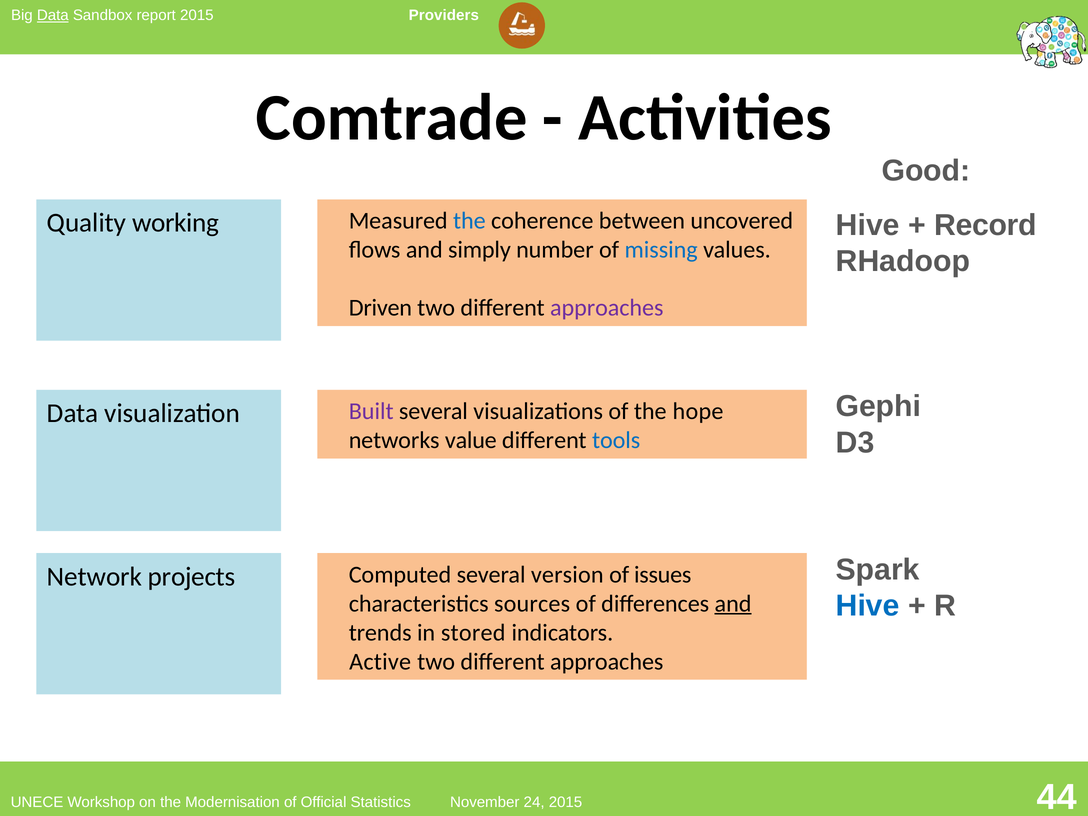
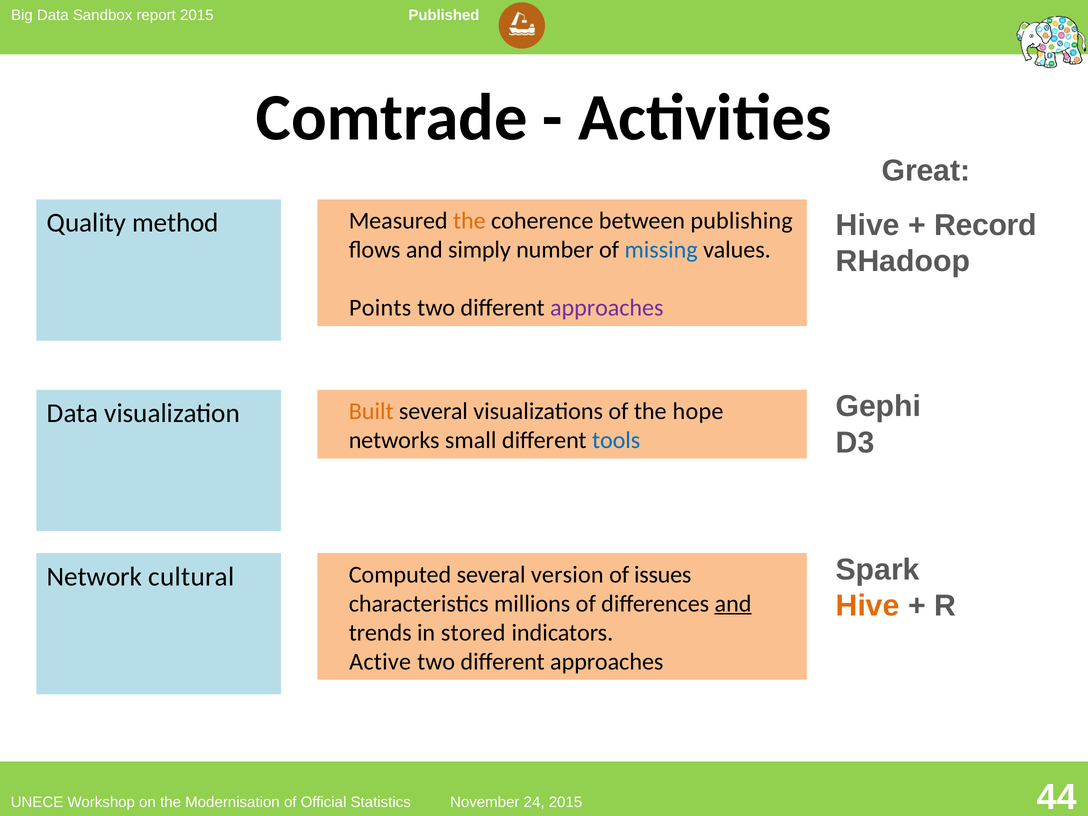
Providers: Providers -> Published (444, 15)
Data underline: present -> none (53, 15)
Good: Good -> Great (926, 171)
working: working -> method (176, 223)
the colour: blue -> orange (469, 221)
uncovered: uncovered -> publishing (742, 221)
Driven: Driven -> Points (380, 308)
Built colour: purple -> orange (371, 411)
value: value -> small (471, 440)
projects: projects -> cultural (191, 577)
Hive colour: blue -> orange (868, 606)
sources: sources -> millions (532, 604)
